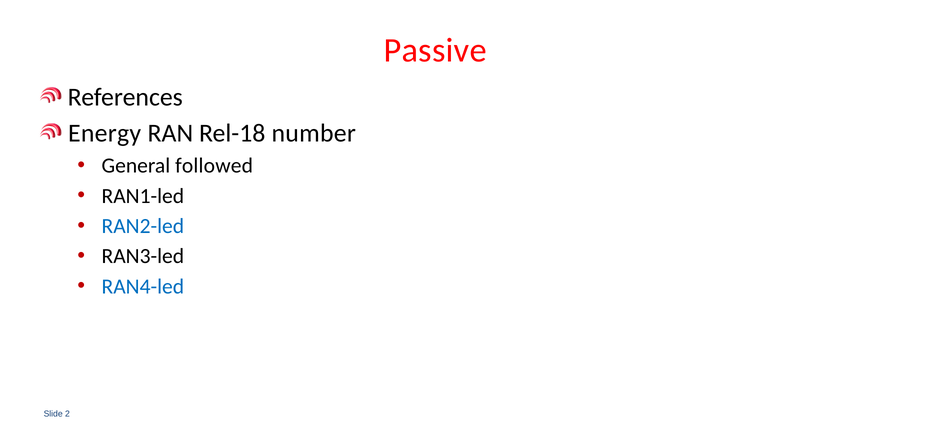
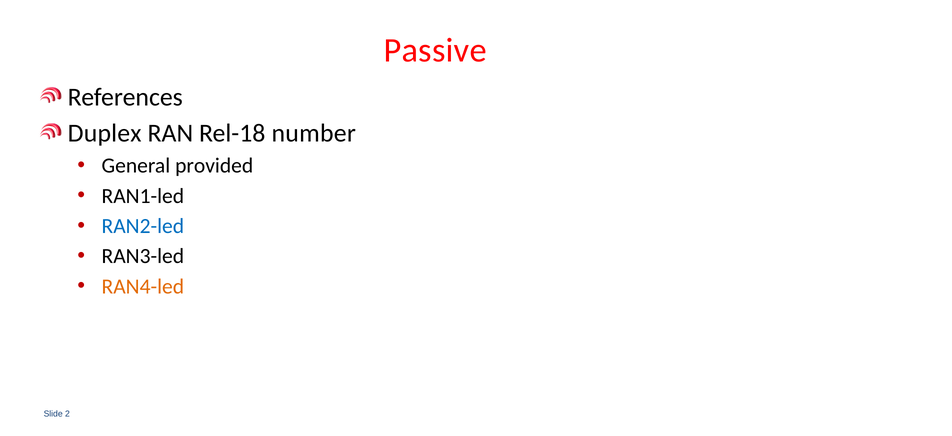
Energy: Energy -> Duplex (105, 133)
followed: followed -> provided (214, 166)
RAN4-led colour: blue -> orange (143, 286)
